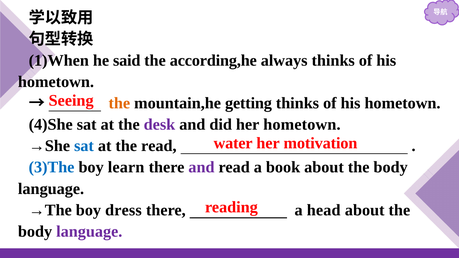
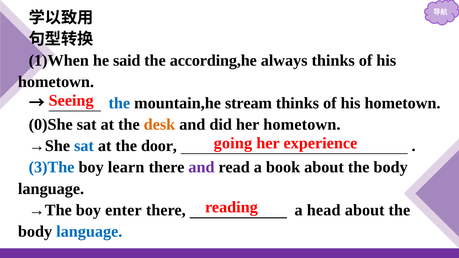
the colour: orange -> blue (119, 103)
getting: getting -> stream (248, 103)
4)She: 4)She -> 0)She (51, 125)
desk colour: purple -> orange (159, 125)
water: water -> going (233, 143)
motivation: motivation -> experience (320, 143)
the read: read -> door (159, 146)
dress: dress -> enter (123, 210)
language colour: purple -> blue (89, 231)
